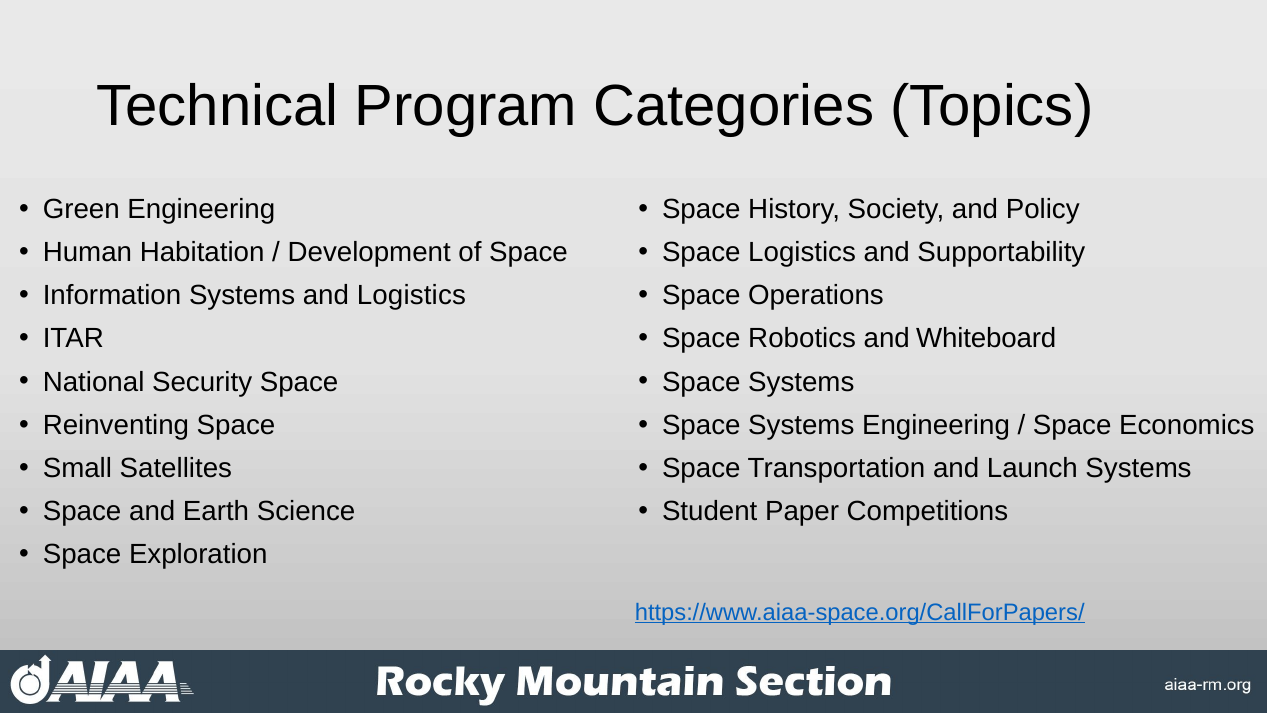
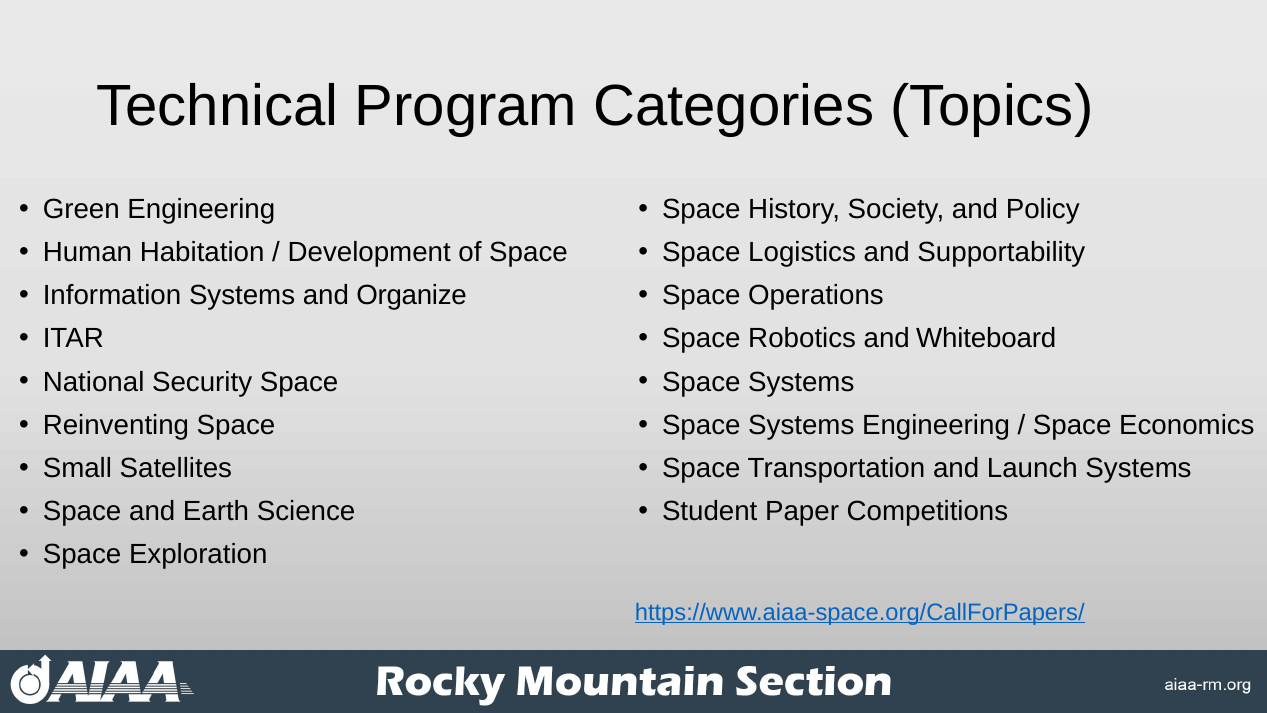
and Logistics: Logistics -> Organize (412, 296)
